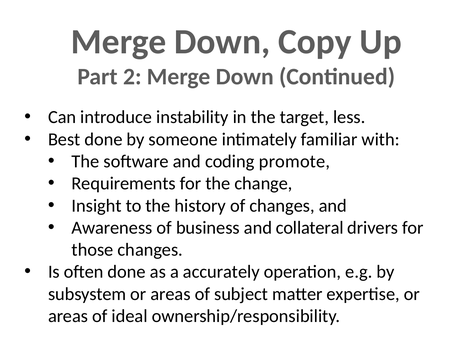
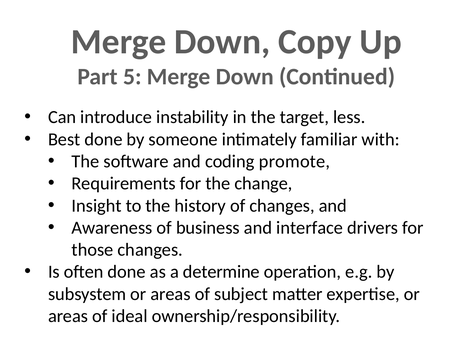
2: 2 -> 5 (132, 77)
collateral: collateral -> interface (310, 228)
accurately: accurately -> determine (221, 272)
